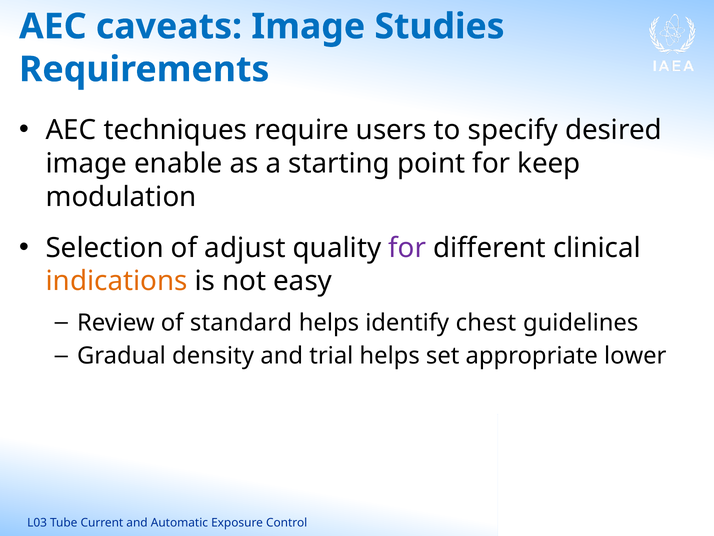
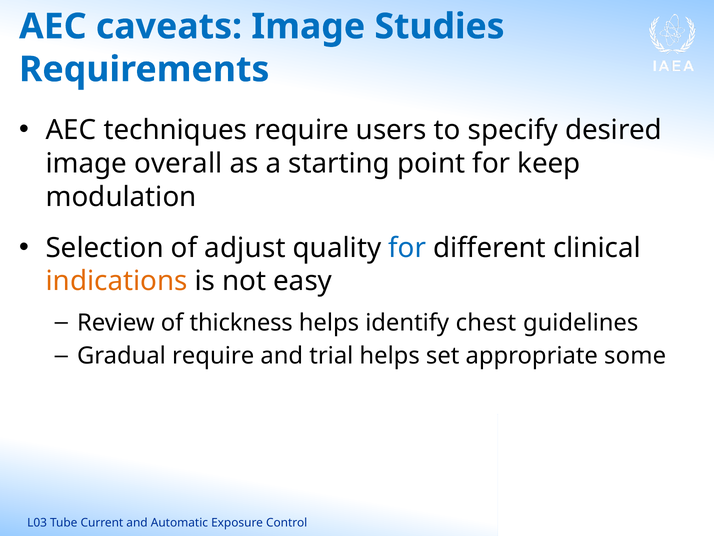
enable: enable -> overall (178, 163)
for colour: purple -> blue (407, 248)
standard: standard -> thickness (241, 322)
Gradual density: density -> require (213, 356)
lower: lower -> some (635, 356)
